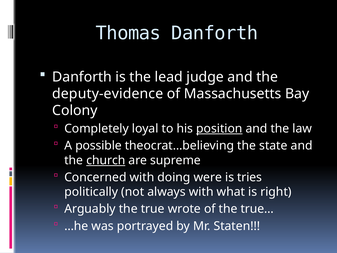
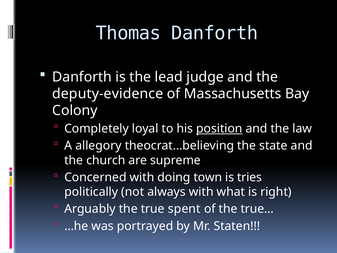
possible: possible -> allegory (98, 146)
church underline: present -> none (106, 160)
were: were -> town (208, 177)
wrote: wrote -> spent (184, 209)
